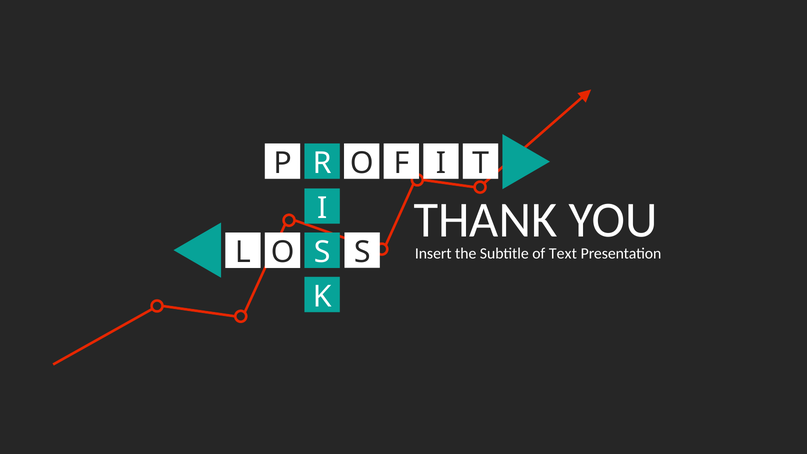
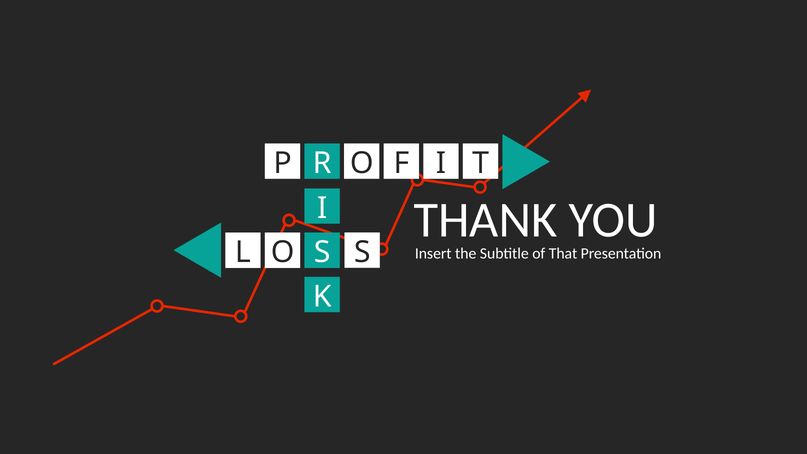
Text: Text -> That (563, 253)
